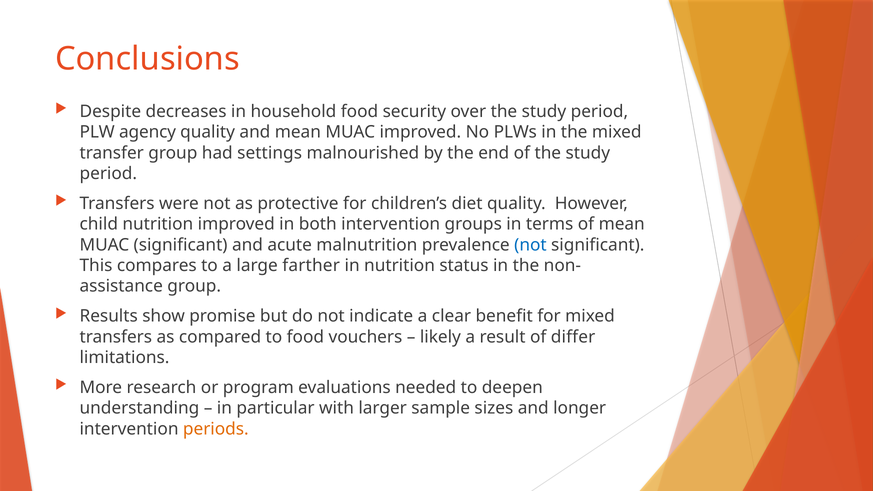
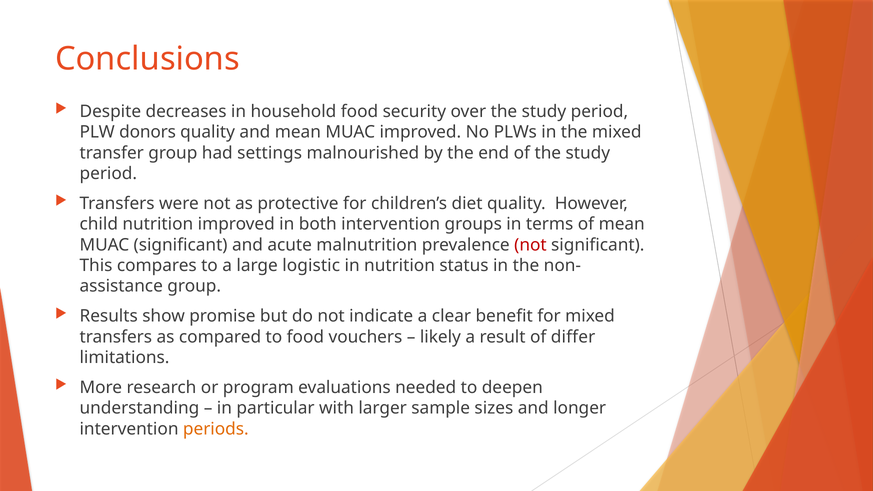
agency: agency -> donors (148, 132)
not colour: blue -> red (530, 245)
farther: farther -> logistic (311, 266)
